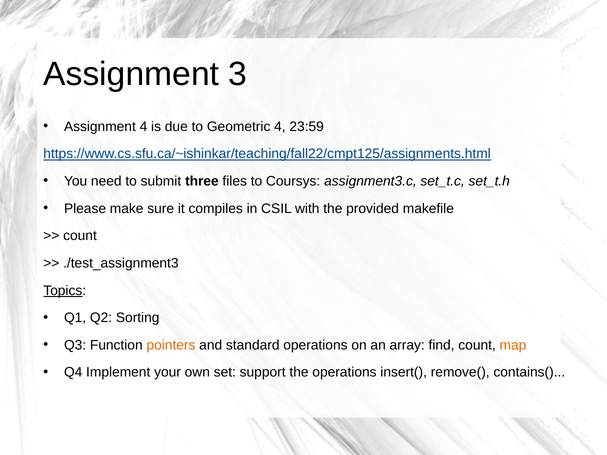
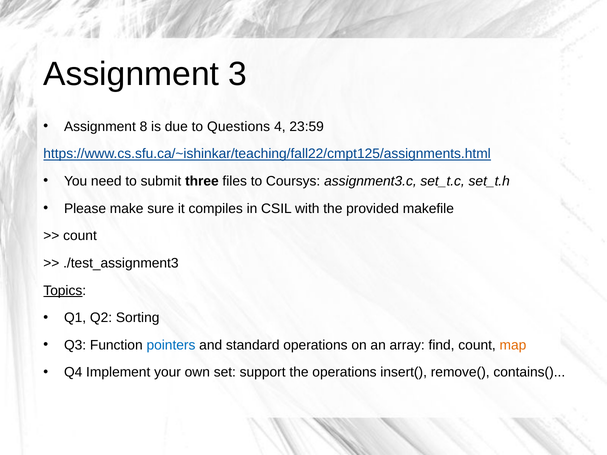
Assignment 4: 4 -> 8 (143, 127)
Geometric: Geometric -> Questions (239, 127)
pointers colour: orange -> blue (171, 345)
